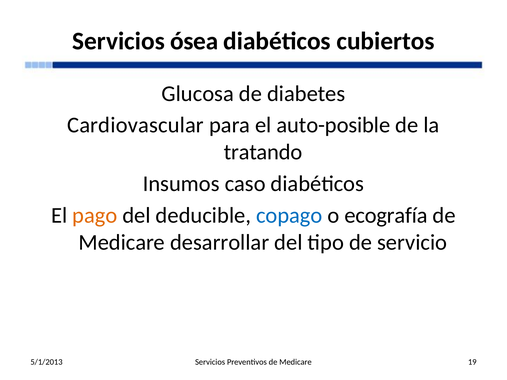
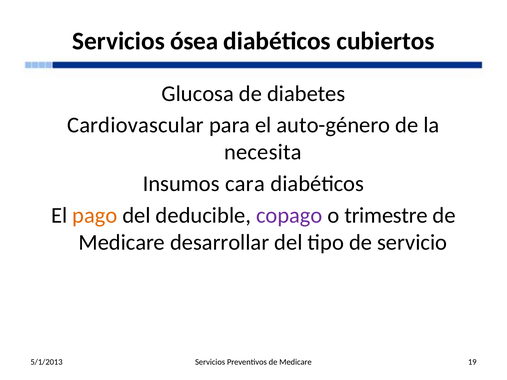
auto-posible: auto-posible -> auto-género (333, 125)
tratando: tratando -> necesita (263, 152)
caso: caso -> cara (245, 184)
copago colour: blue -> purple (289, 215)
ecografía: ecografía -> trimestre (386, 215)
